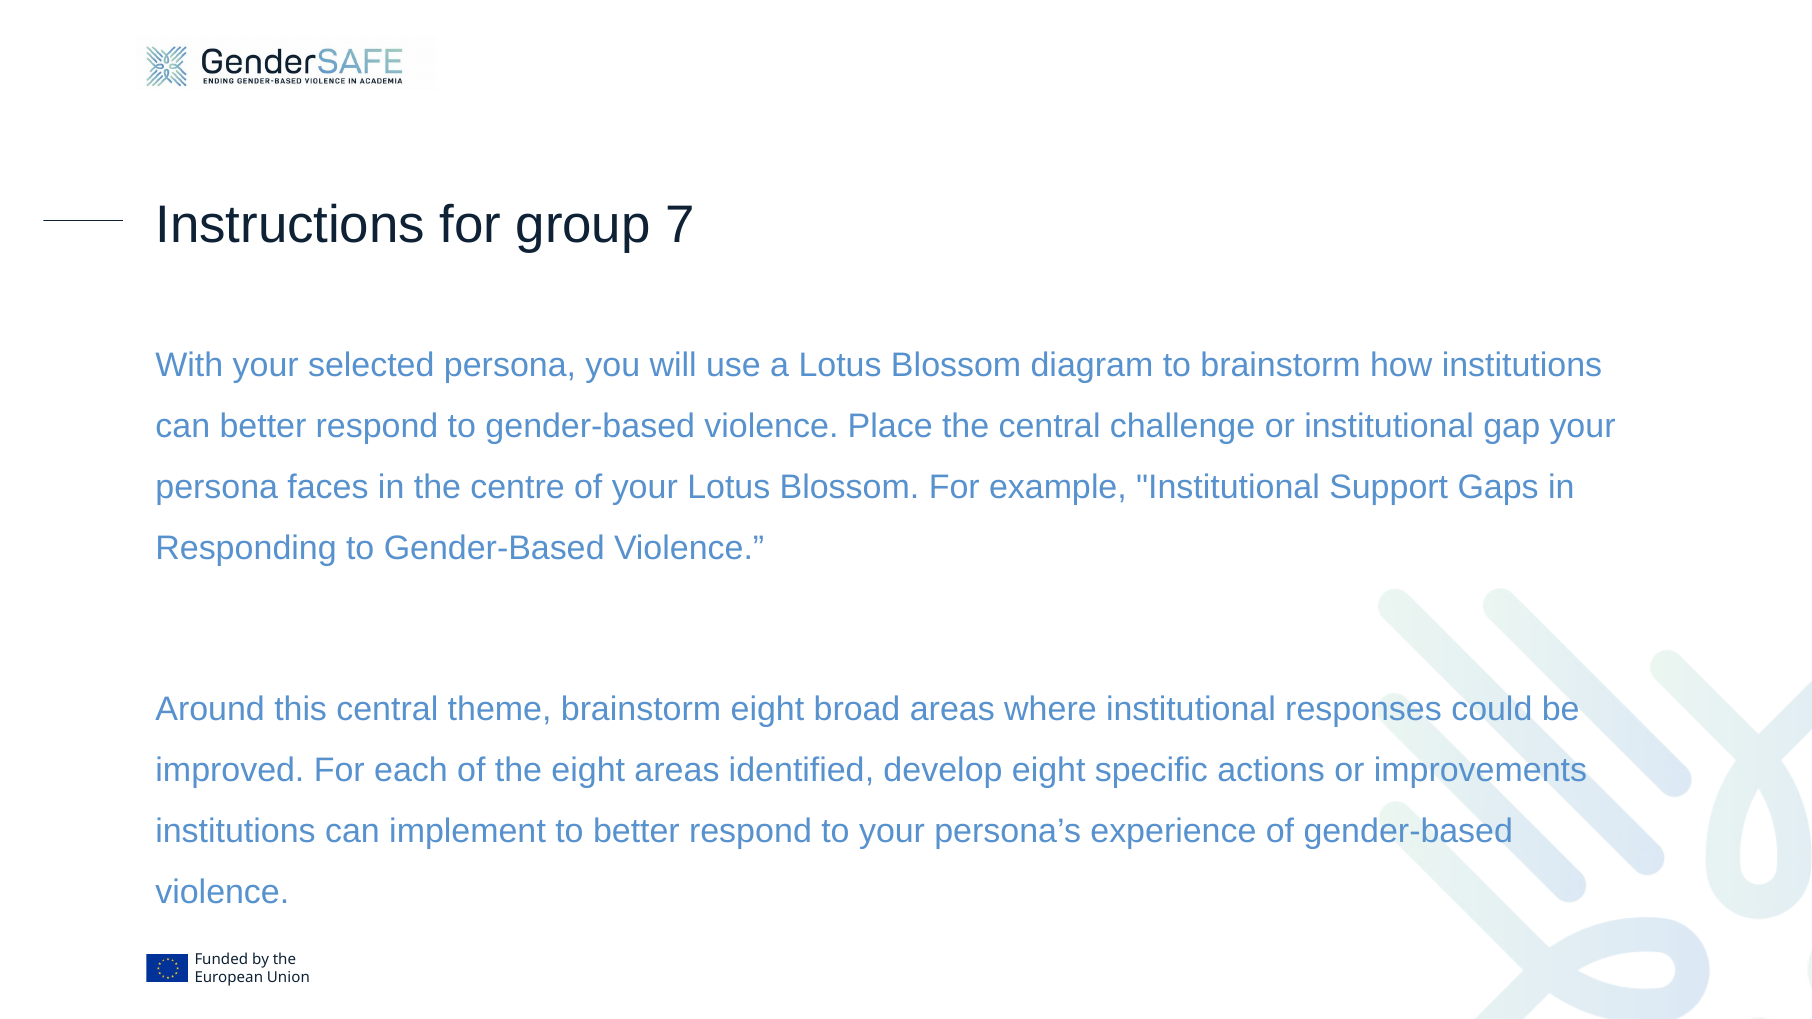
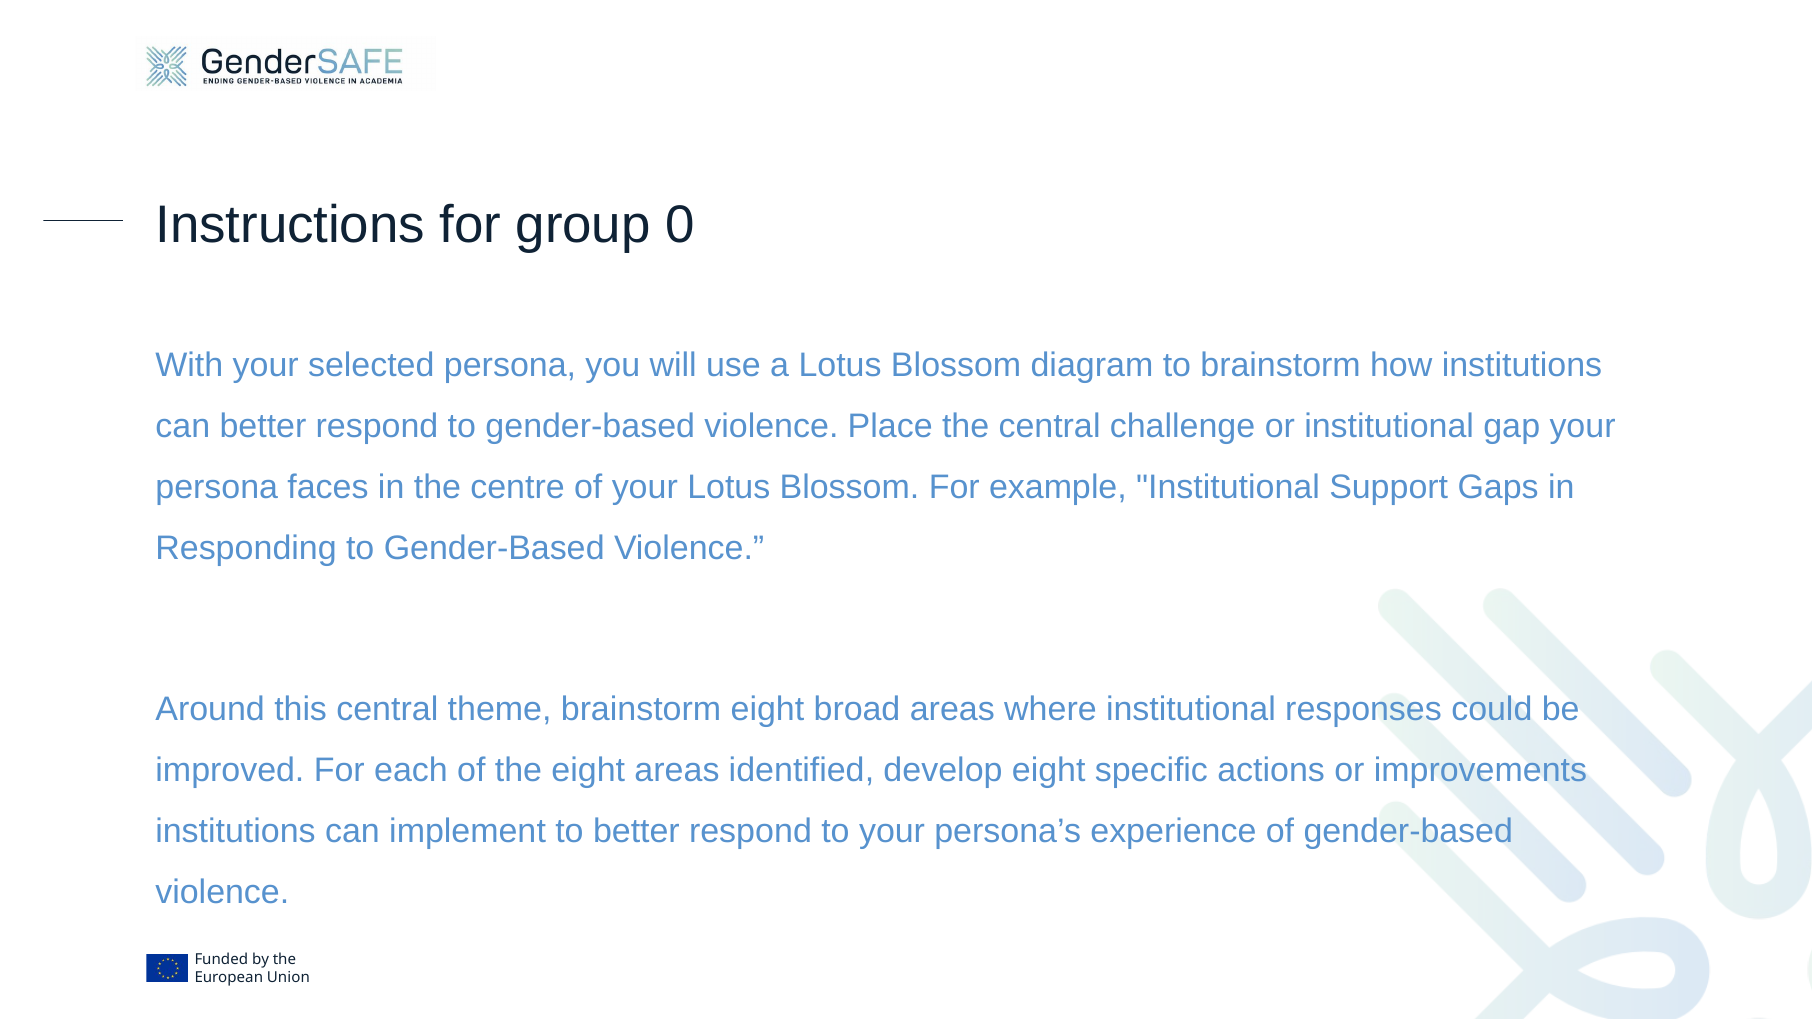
7: 7 -> 0 (680, 225)
